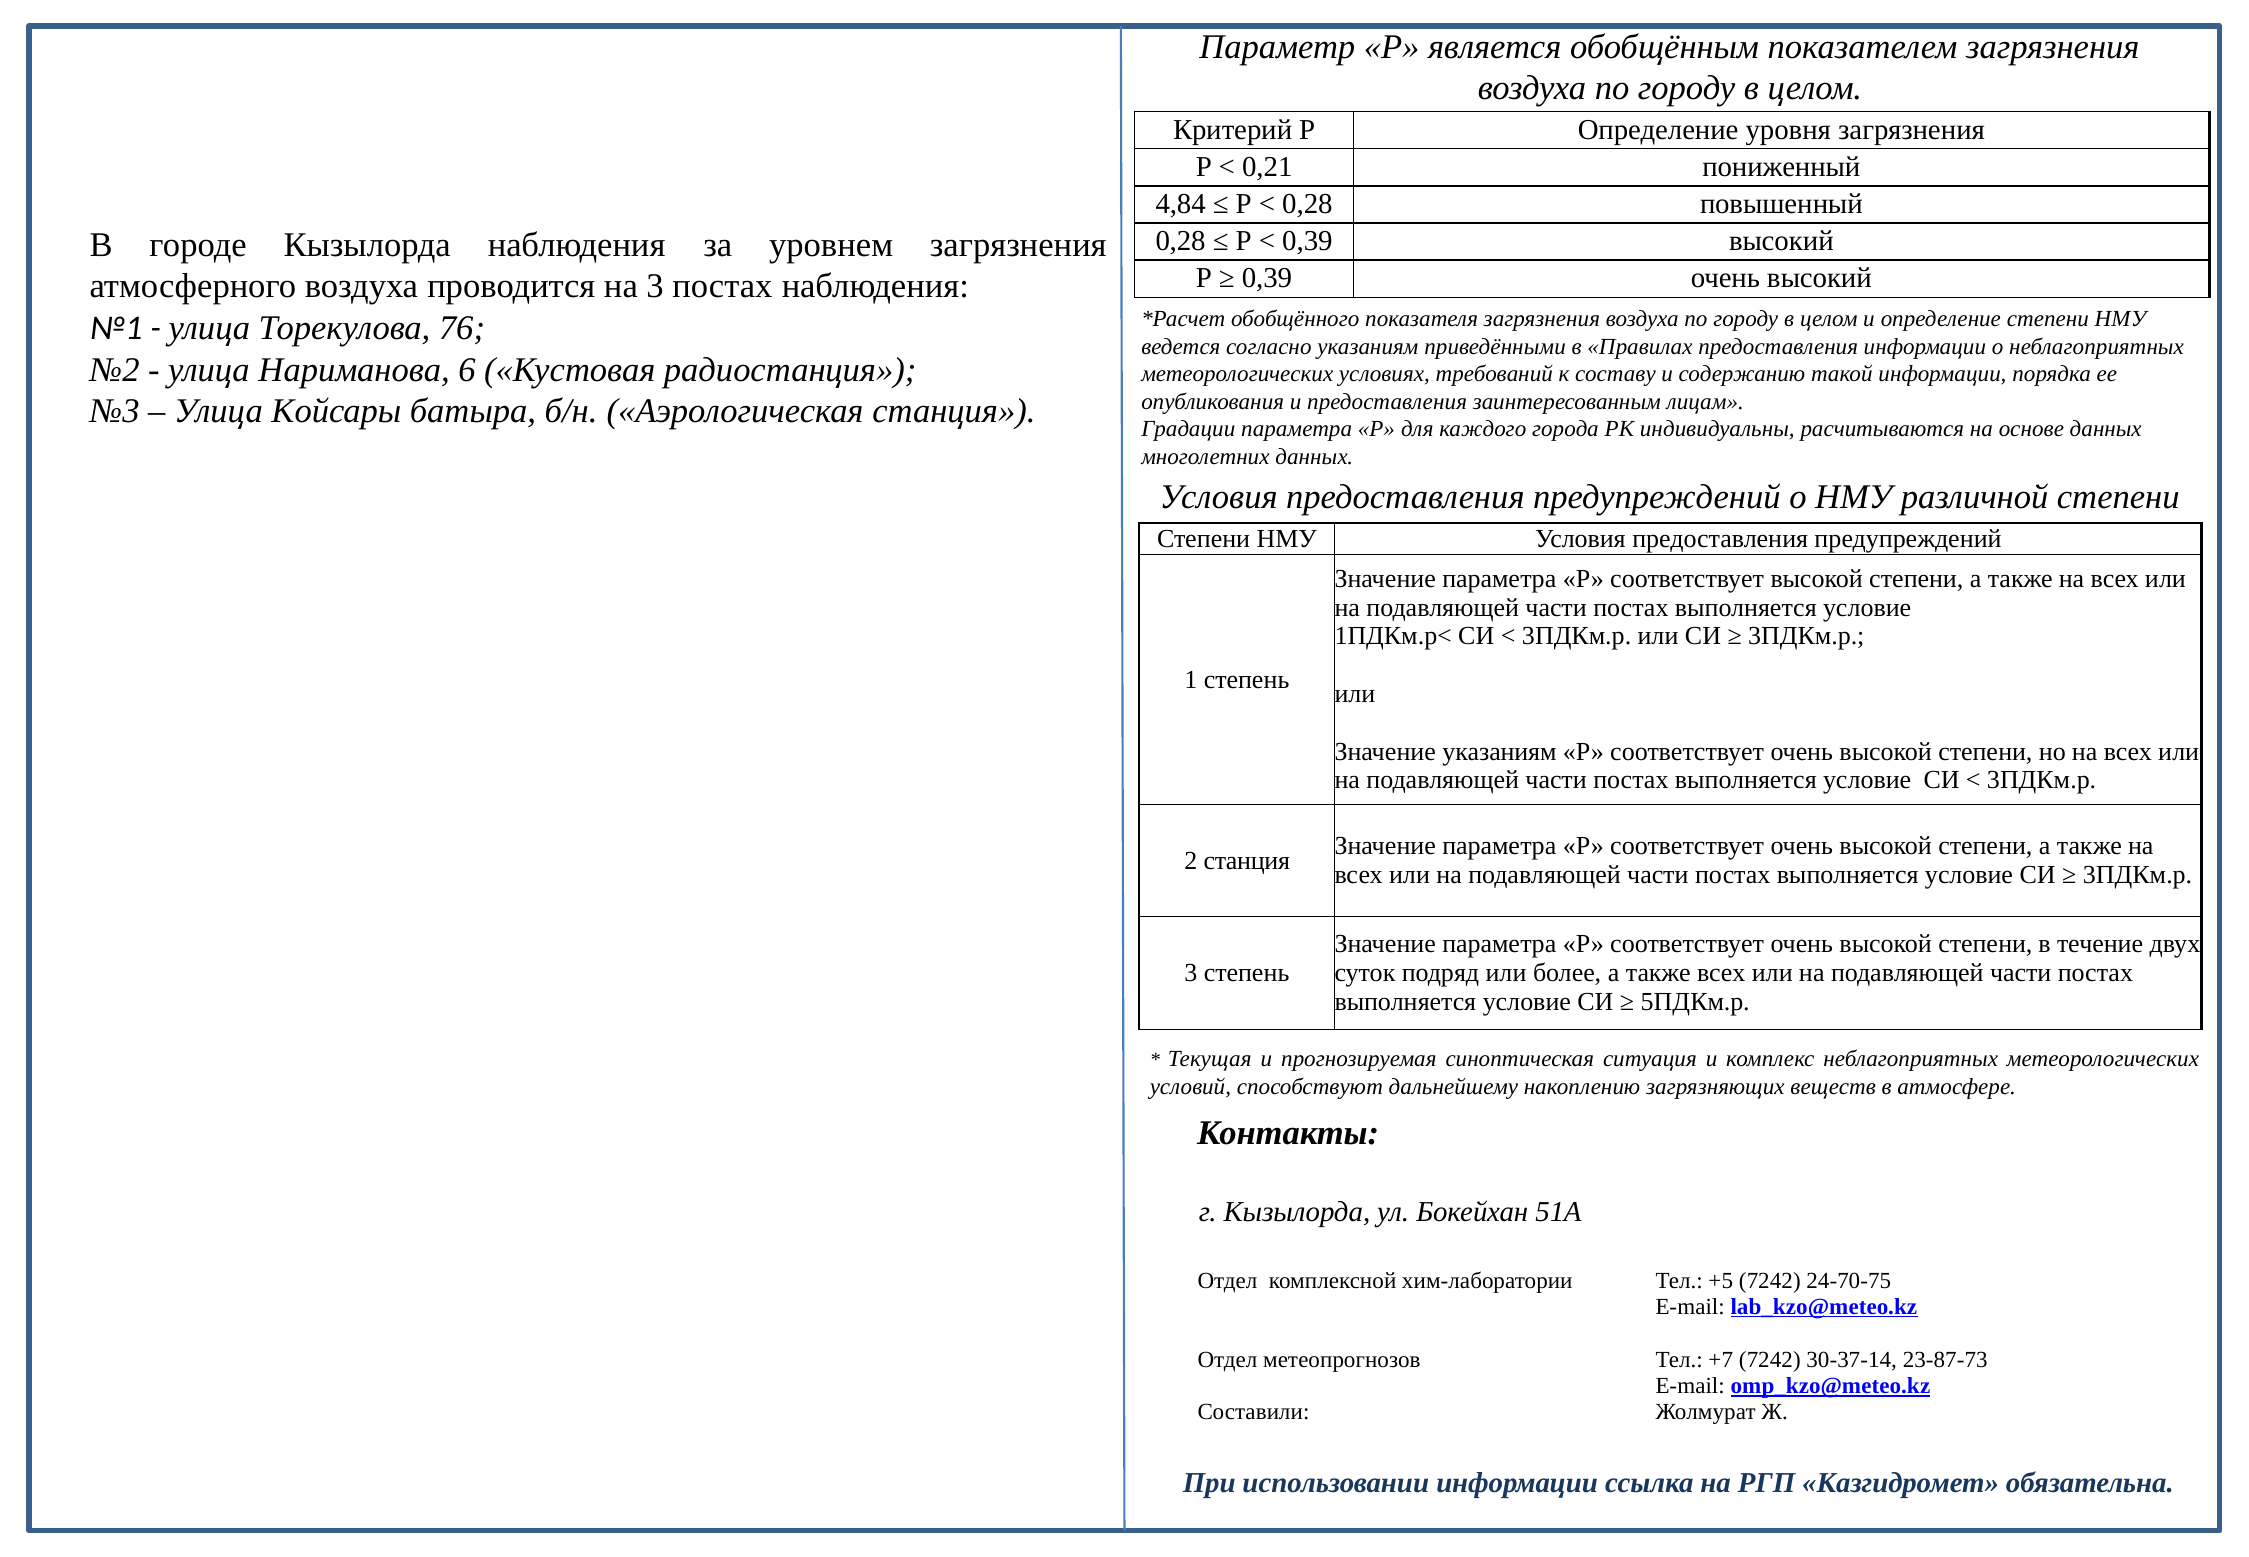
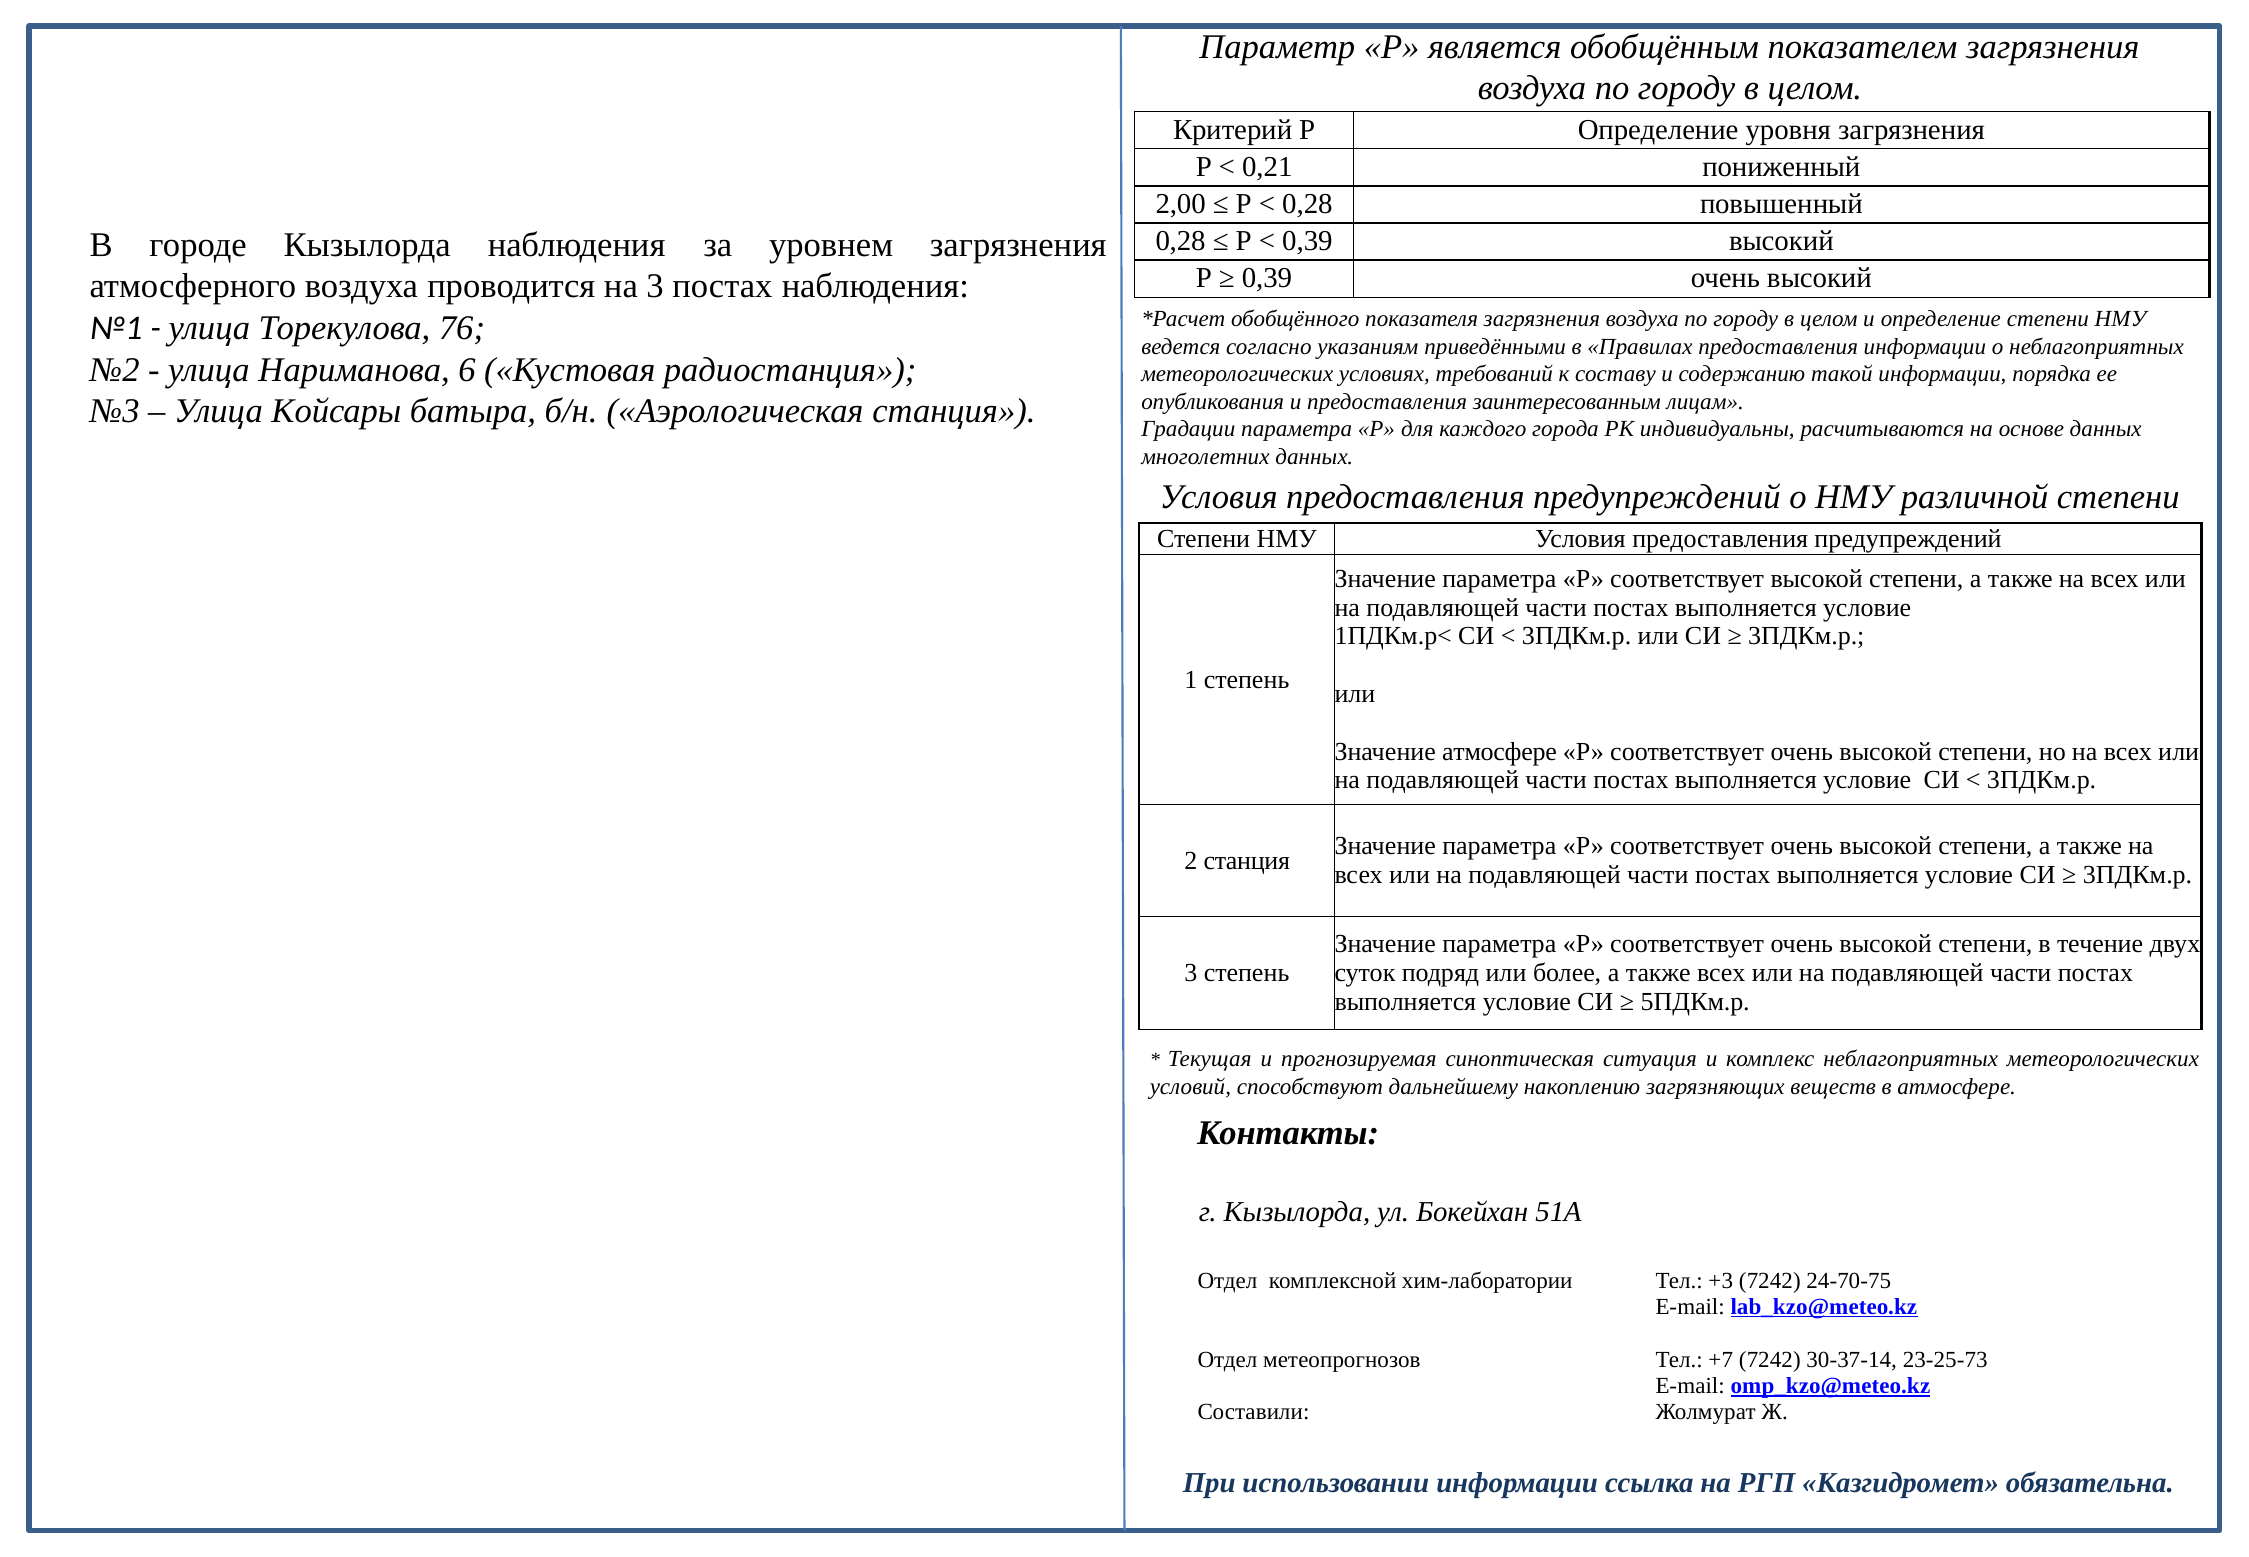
4,84: 4,84 -> 2,00 (1181, 204)
Значение указаниям: указаниям -> атмосфере (1500, 751)
+5: +5 -> +3 (1721, 1281)
23-87-73: 23-87-73 -> 23-25-73 (1945, 1360)
